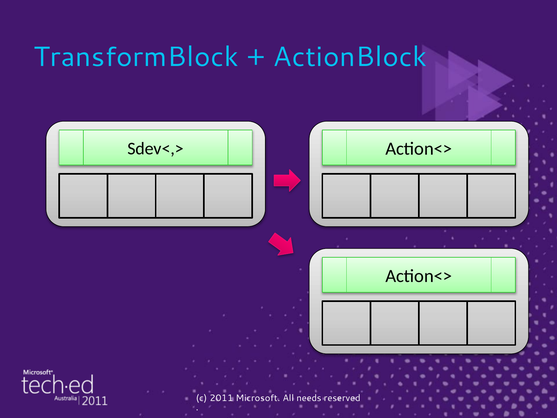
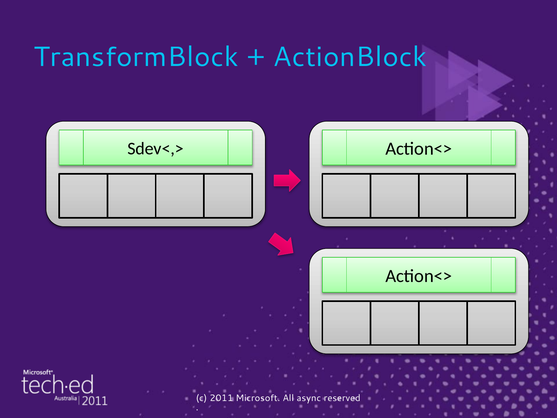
needs: needs -> async (309, 398)
